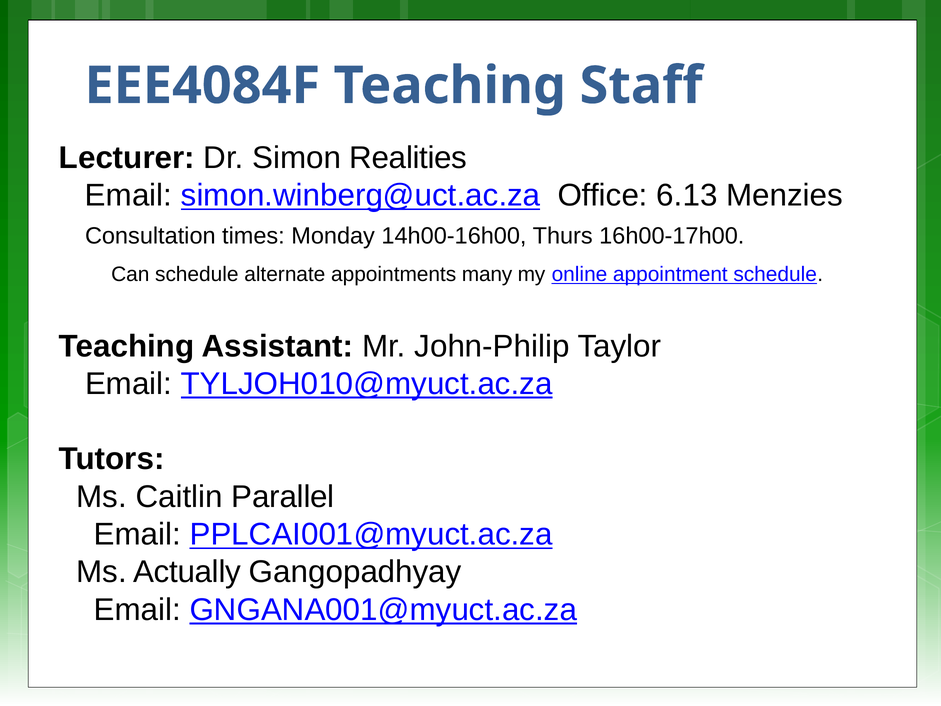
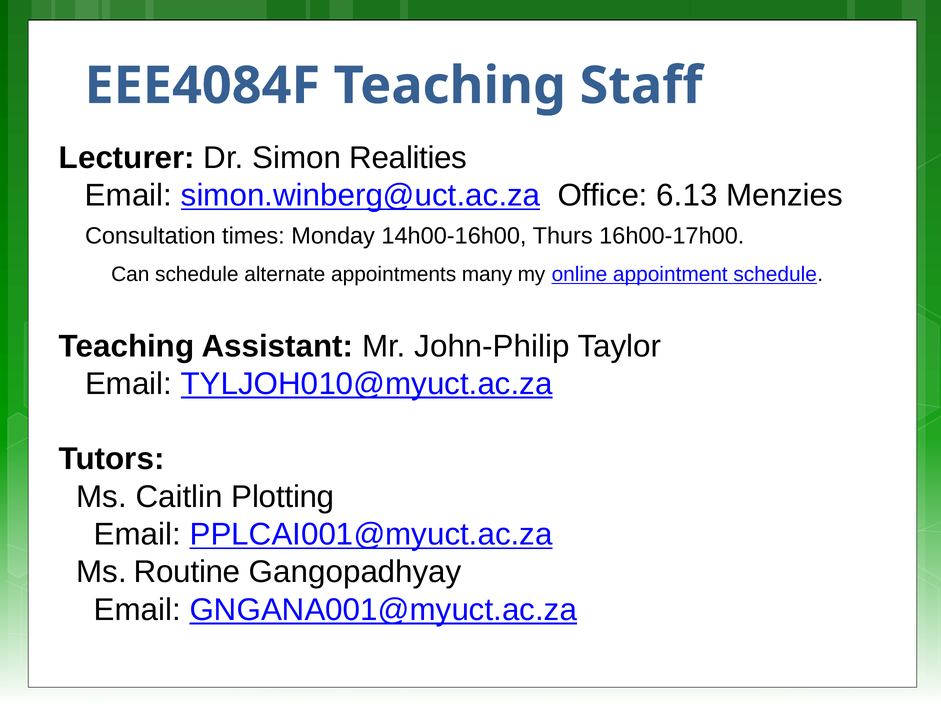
Parallel: Parallel -> Plotting (283, 497)
Actually: Actually -> Routine (187, 572)
